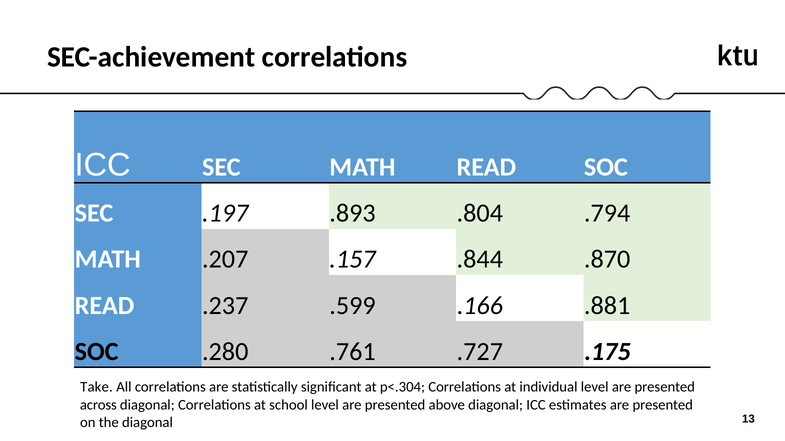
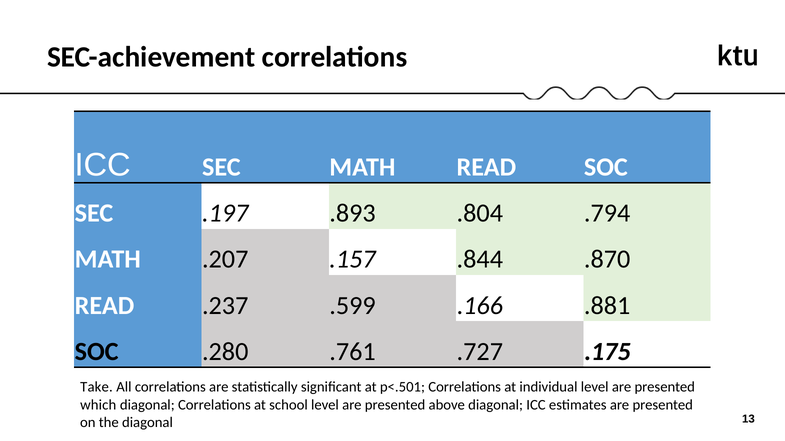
p<.304: p<.304 -> p<.501 (402, 388)
across: across -> which (98, 405)
